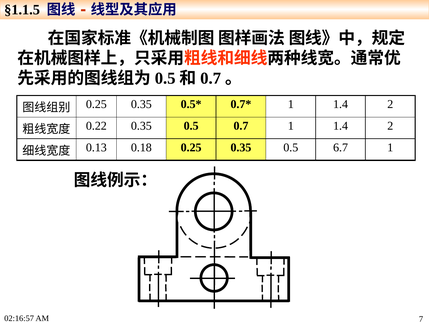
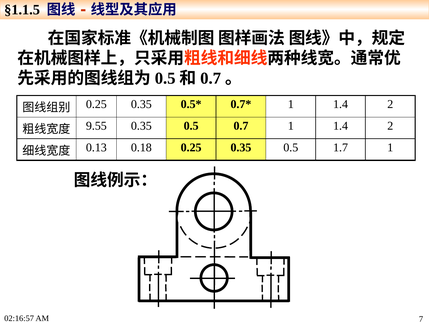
0.22: 0.22 -> 9.55 (96, 126)
6.7: 6.7 -> 1.7 (341, 147)
